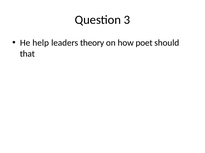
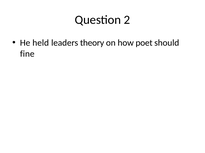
3: 3 -> 2 (127, 20)
help: help -> held (41, 43)
that: that -> fine (27, 54)
